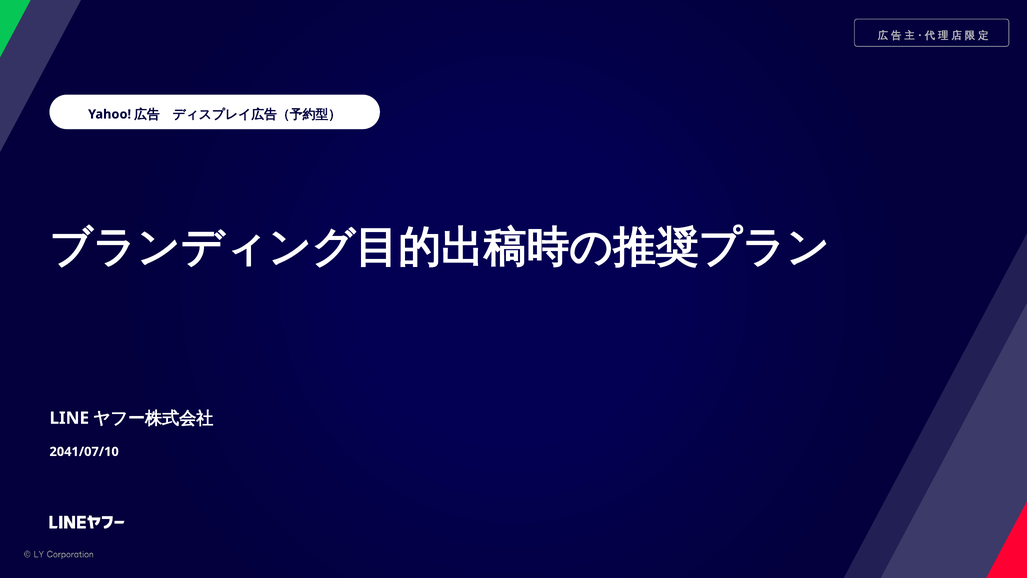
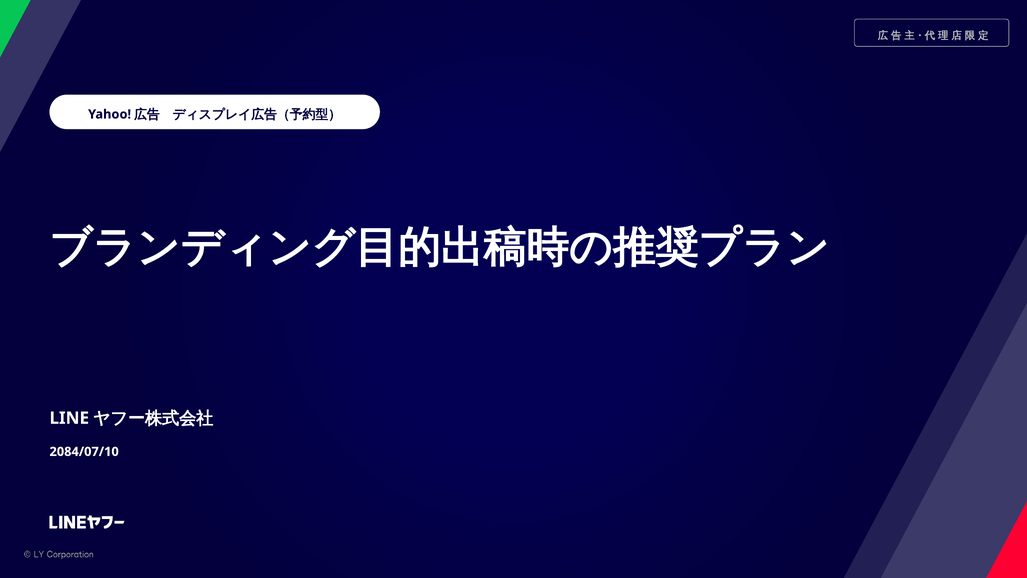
2041/07/10: 2041/07/10 -> 2084/07/10 (84, 451)
